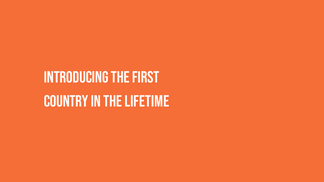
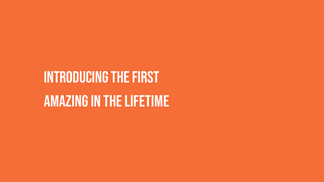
COUNTRY: COUNTRY -> AMAZING (66, 101)
